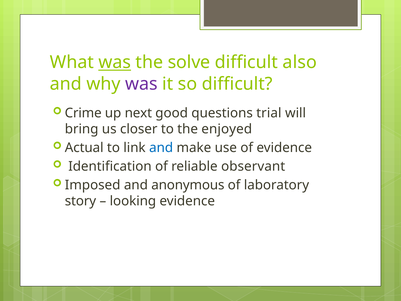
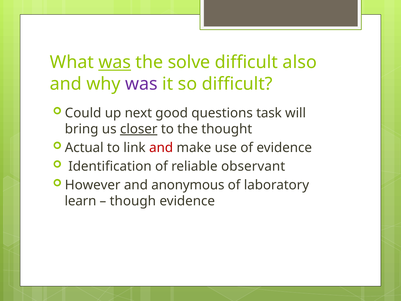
Crime: Crime -> Could (83, 113)
trial: trial -> task (269, 113)
closer underline: none -> present (139, 129)
enjoyed: enjoyed -> thought (227, 129)
and colour: blue -> red (161, 148)
Imposed: Imposed -> However (93, 185)
story: story -> learn (80, 201)
looking: looking -> though (133, 201)
